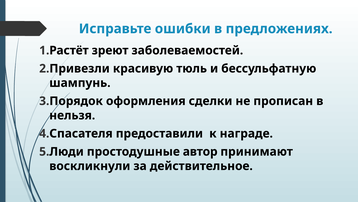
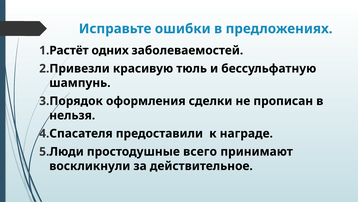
зреют: зреют -> одних (110, 50)
автор: автор -> всего (200, 151)
